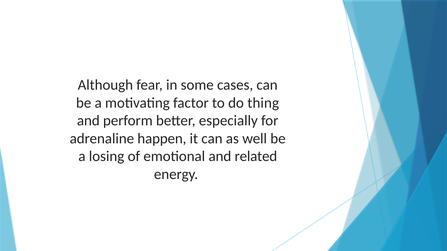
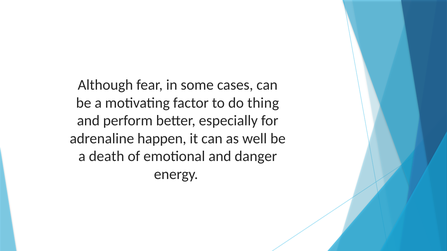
losing: losing -> death (107, 157)
related: related -> danger (256, 157)
